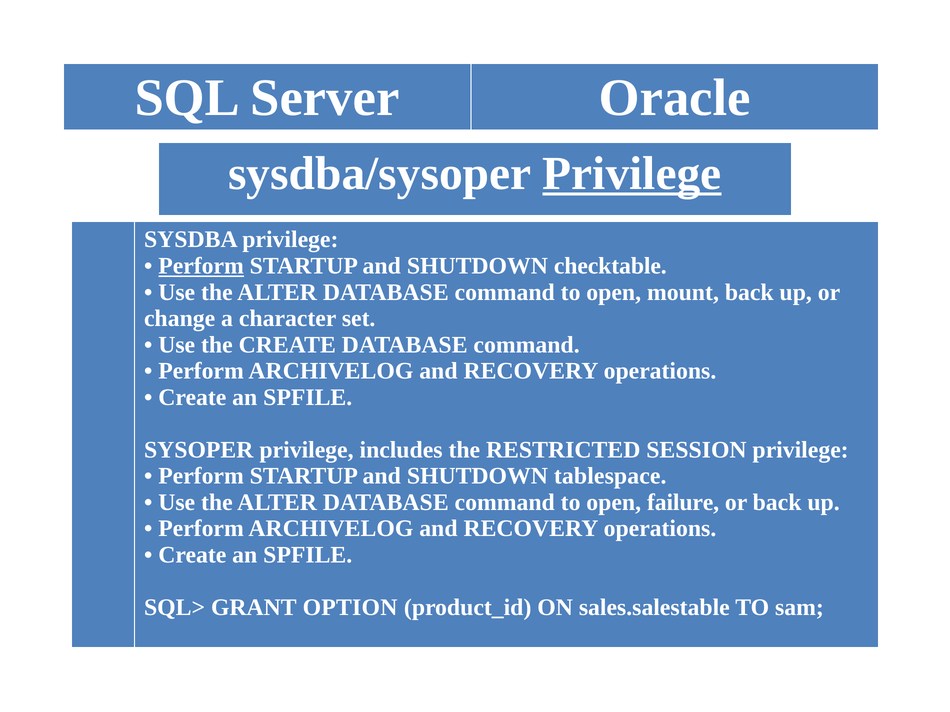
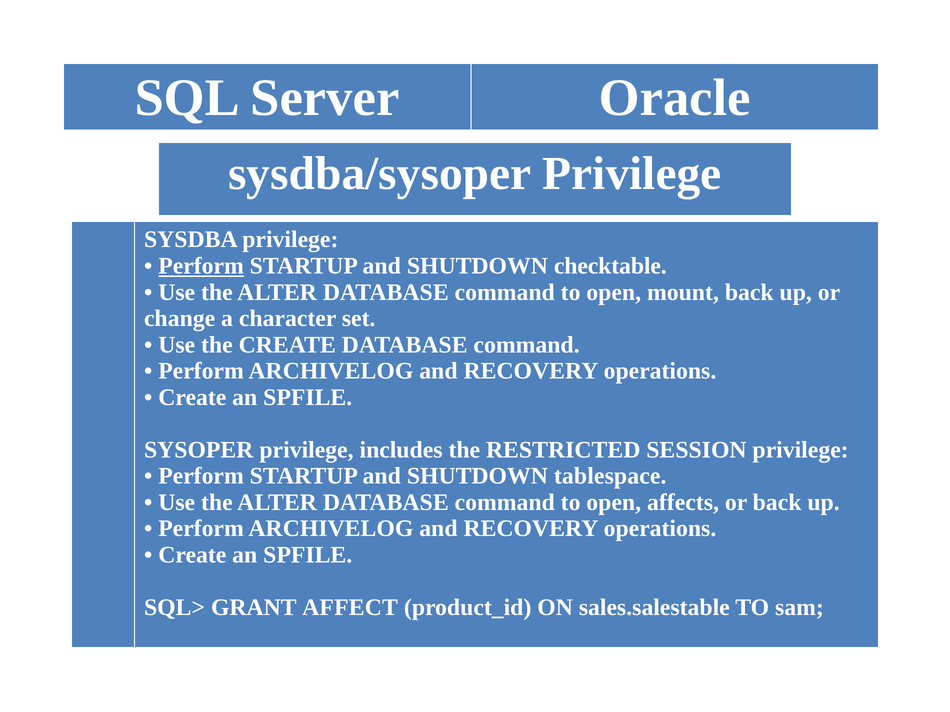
Privilege underline: present -> none (632, 174)
failure: failure -> affects (683, 503)
OPTION: OPTION -> AFFECT (350, 608)
